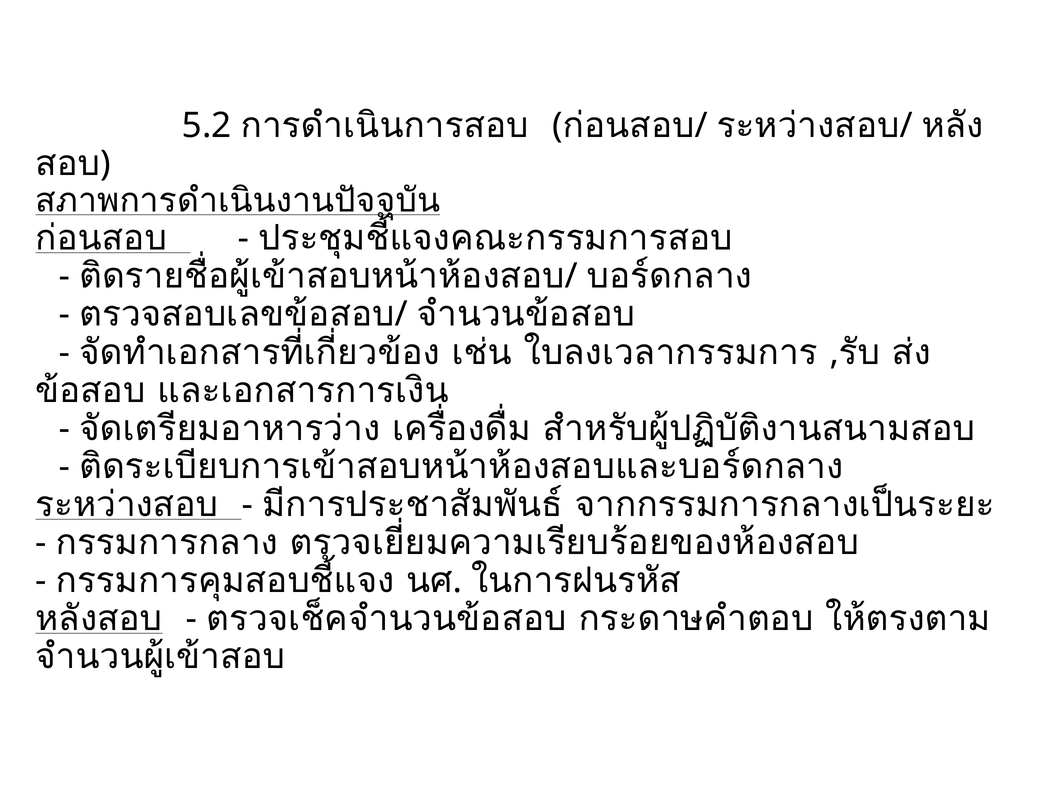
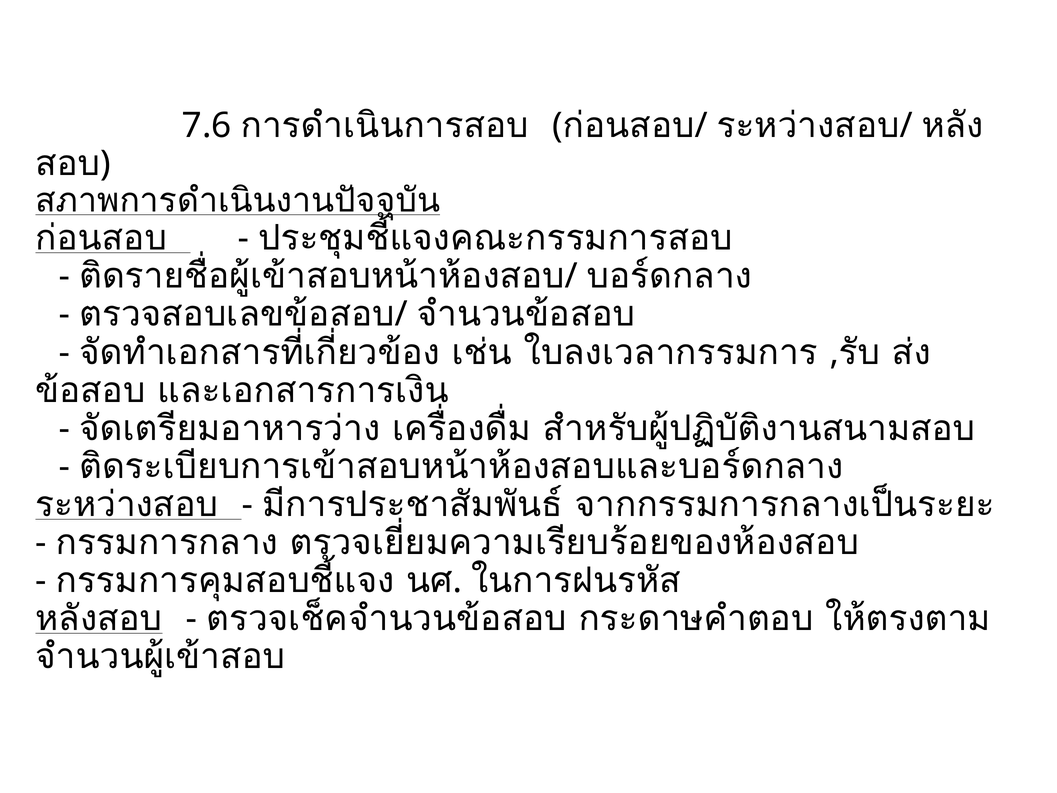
5.2: 5.2 -> 7.6 (207, 126)
